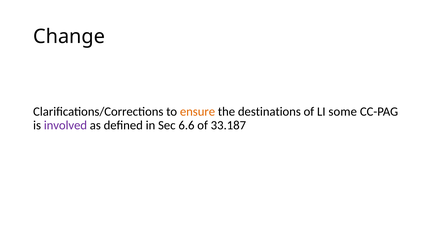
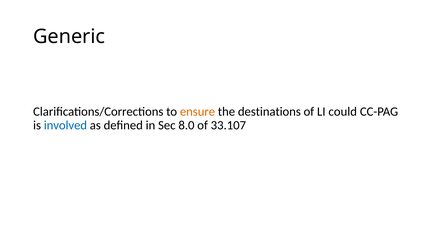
Change: Change -> Generic (69, 37)
some: some -> could (343, 112)
involved colour: purple -> blue (65, 125)
6.6: 6.6 -> 8.0 (186, 125)
33.187: 33.187 -> 33.107 (228, 125)
